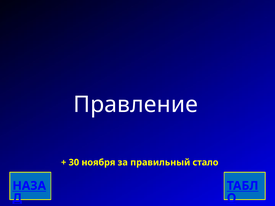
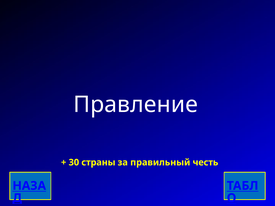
ноября: ноября -> страны (98, 163)
стало: стало -> честь (205, 163)
